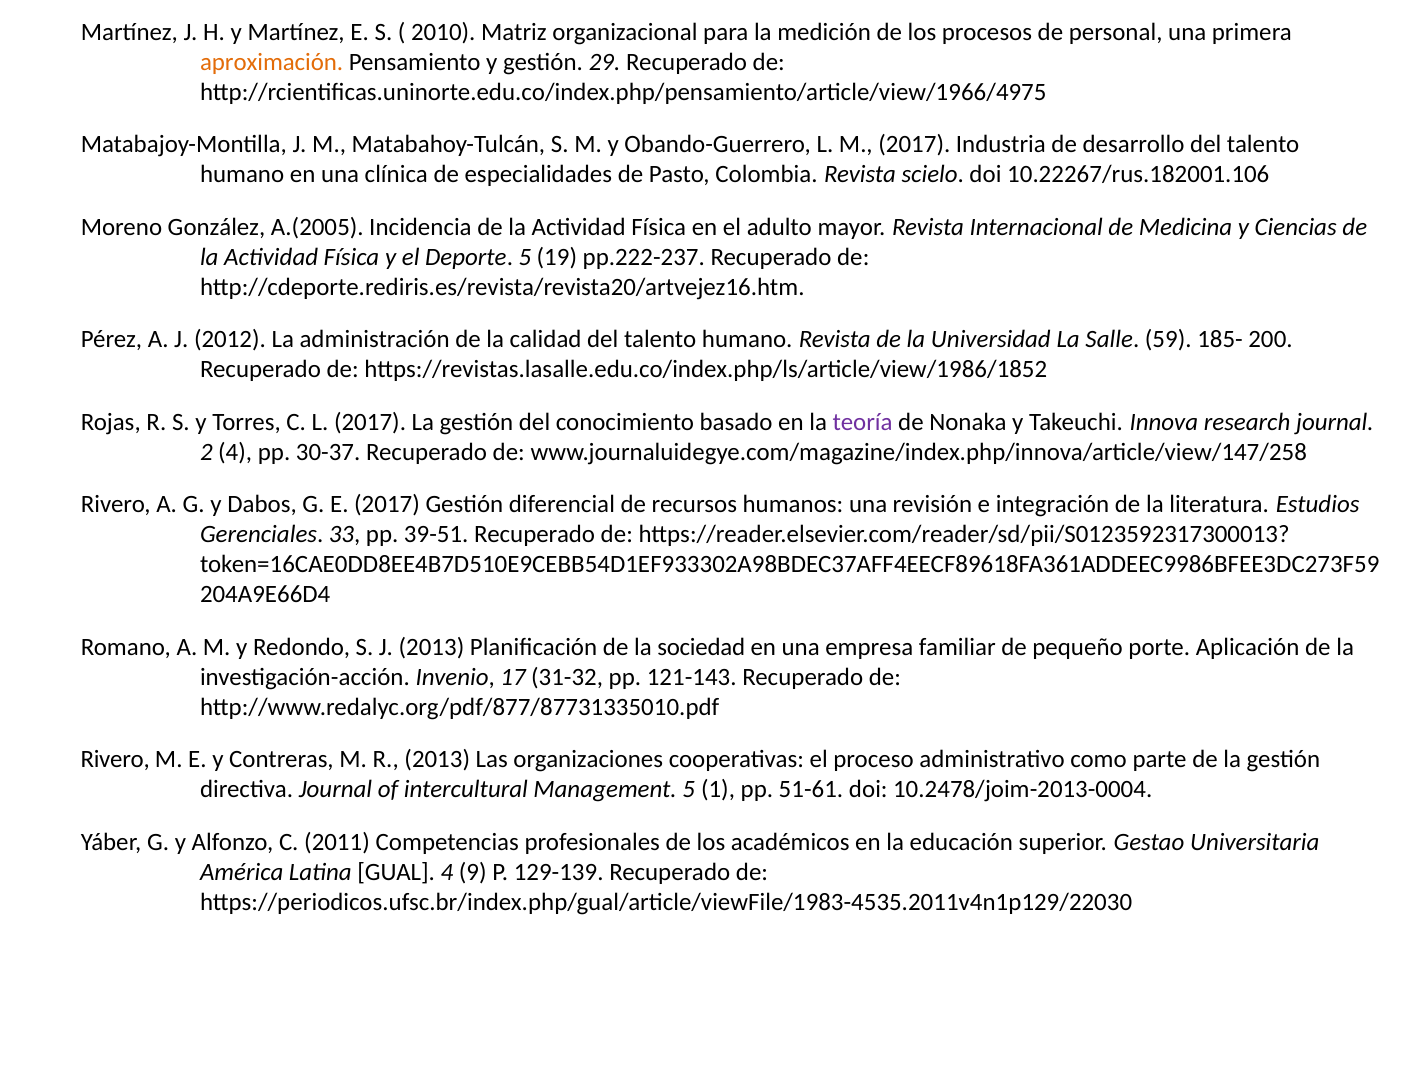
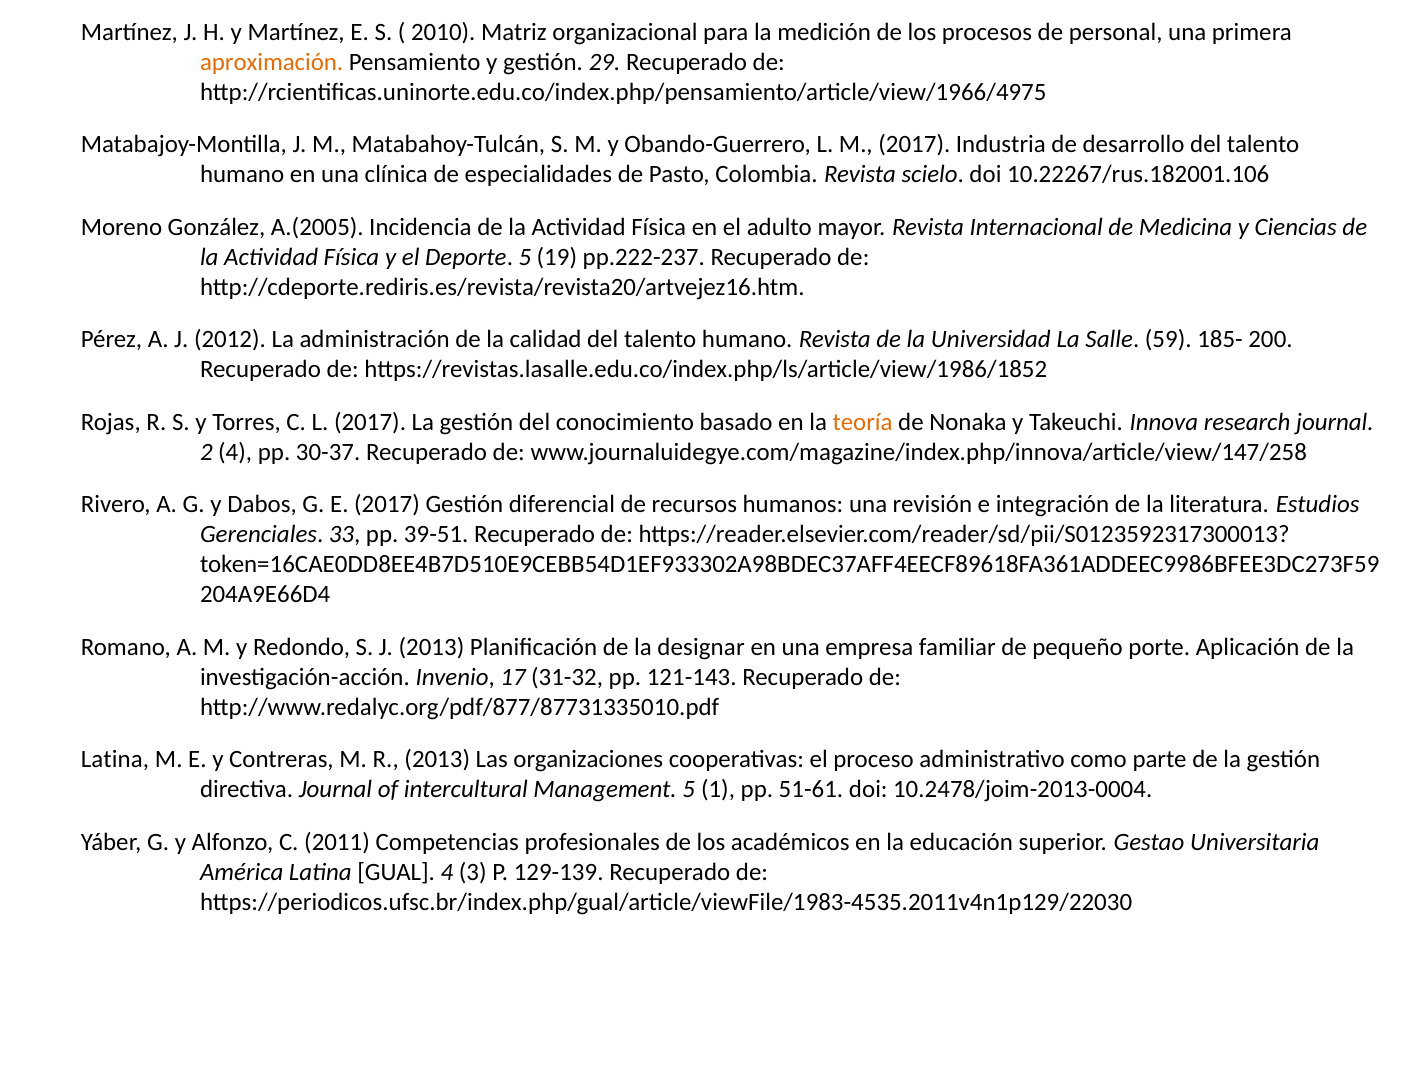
teoría colour: purple -> orange (863, 422)
sociedad: sociedad -> designar (701, 647)
Rivero: Rivero -> Latina (115, 759)
9: 9 -> 3 (473, 872)
